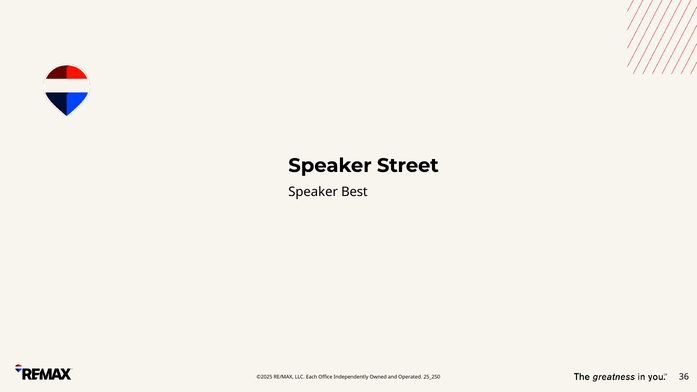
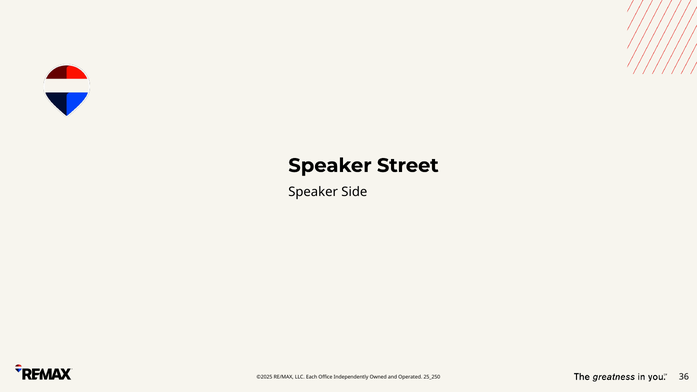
Best: Best -> Side (354, 192)
